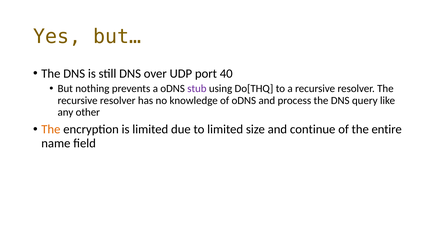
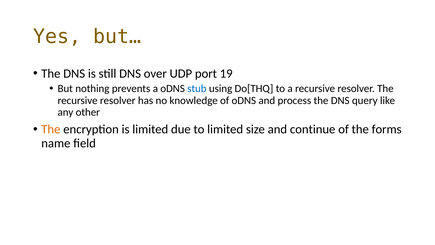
40: 40 -> 19 (226, 74)
stub colour: purple -> blue (197, 89)
entire: entire -> forms (387, 129)
